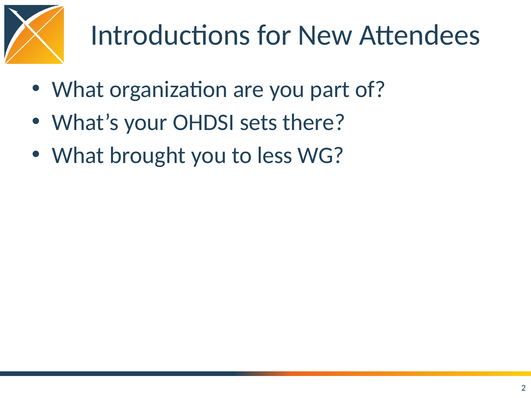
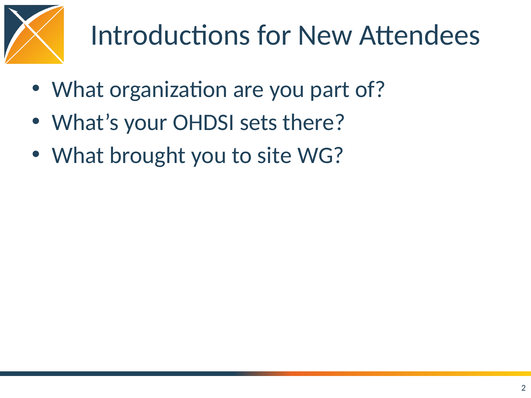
less: less -> site (275, 155)
